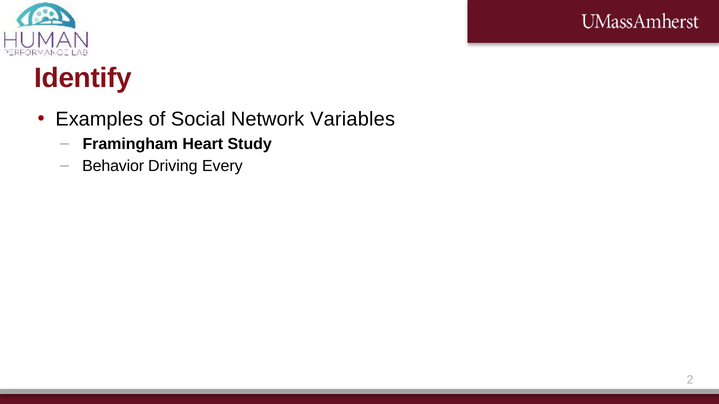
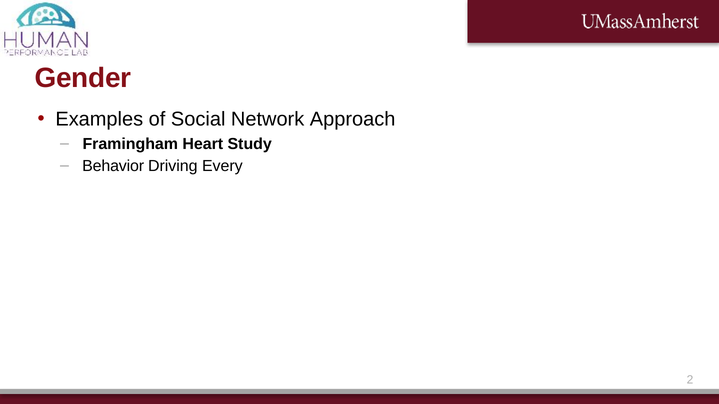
Identify: Identify -> Gender (83, 78)
Variables: Variables -> Approach (353, 119)
